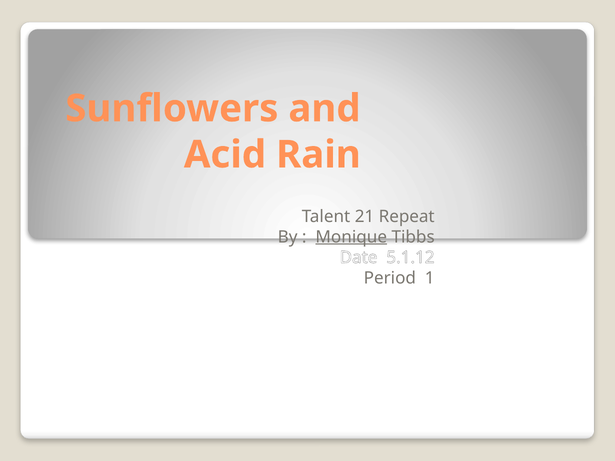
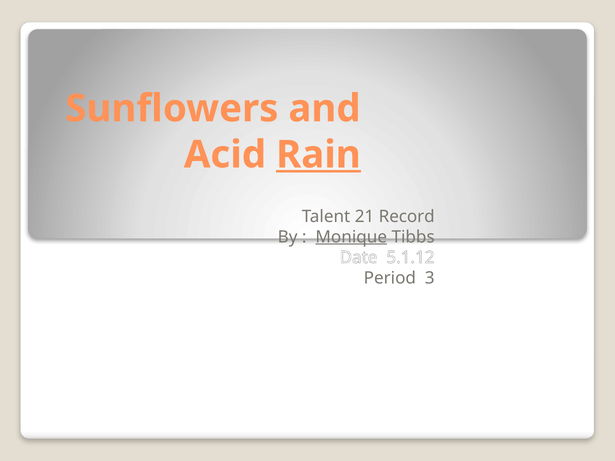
Rain underline: none -> present (318, 155)
Repeat: Repeat -> Record (407, 216)
1: 1 -> 3 (430, 278)
